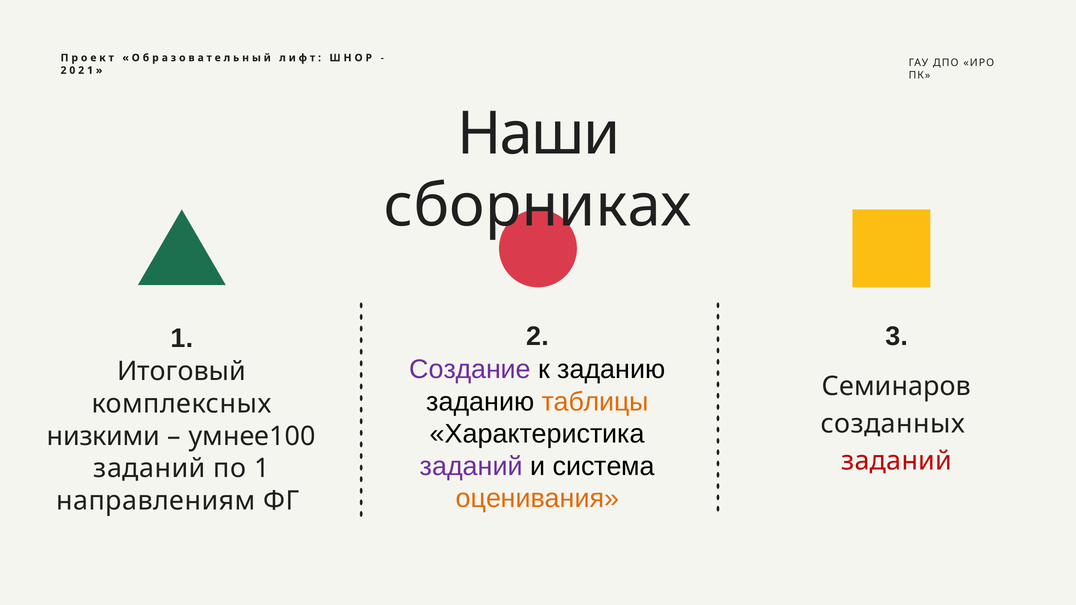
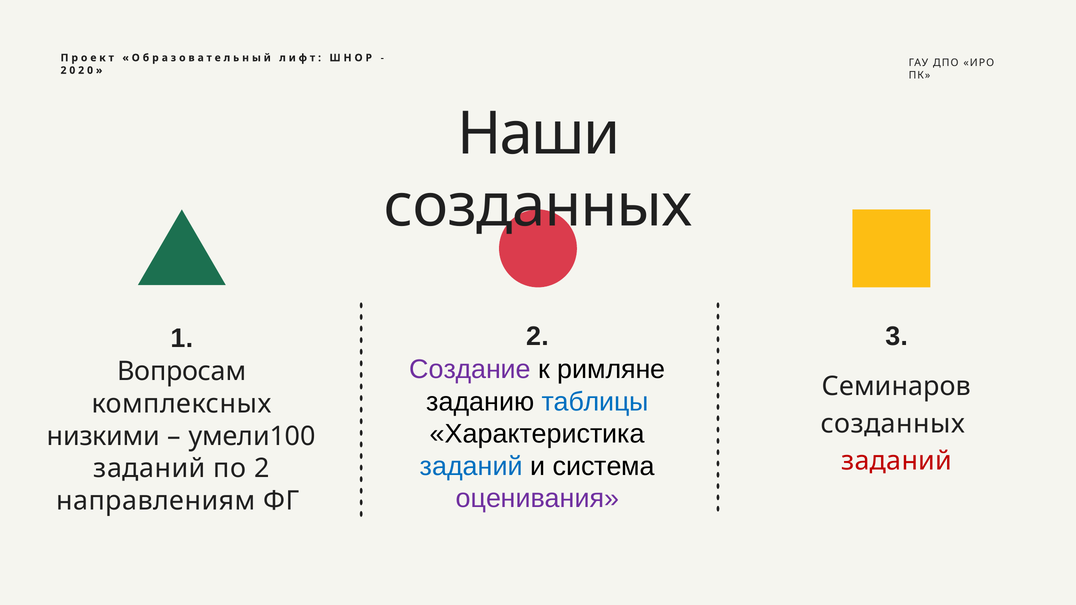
1: 1 -> 0 (90, 70)
сборниках: сборниках -> созданных (538, 206)
к заданию: заданию -> римляне (611, 370)
Итоговый: Итоговый -> Вопросам (182, 372)
таблицы colour: orange -> blue (595, 402)
умнее100: умнее100 -> умели100 (252, 436)
заданий colour: purple -> blue (471, 466)
по 1: 1 -> 2 (262, 469)
оценивания colour: orange -> purple (537, 499)
